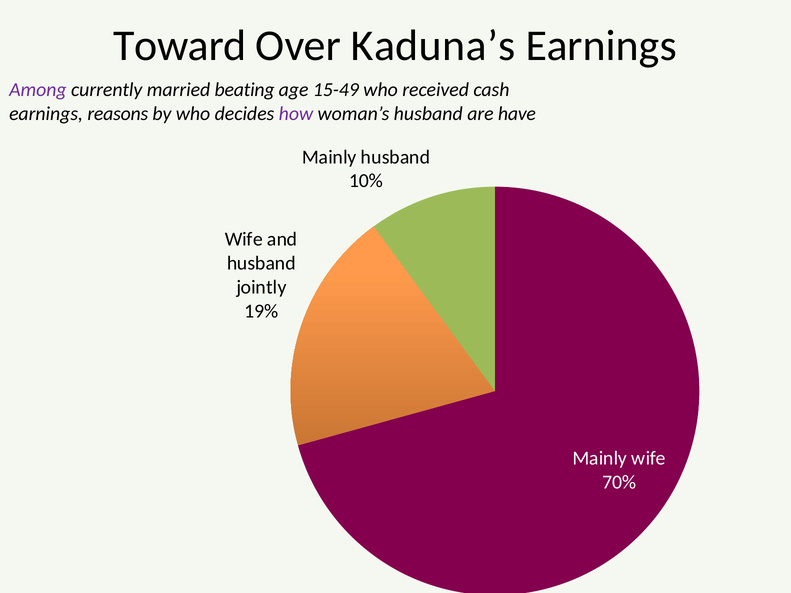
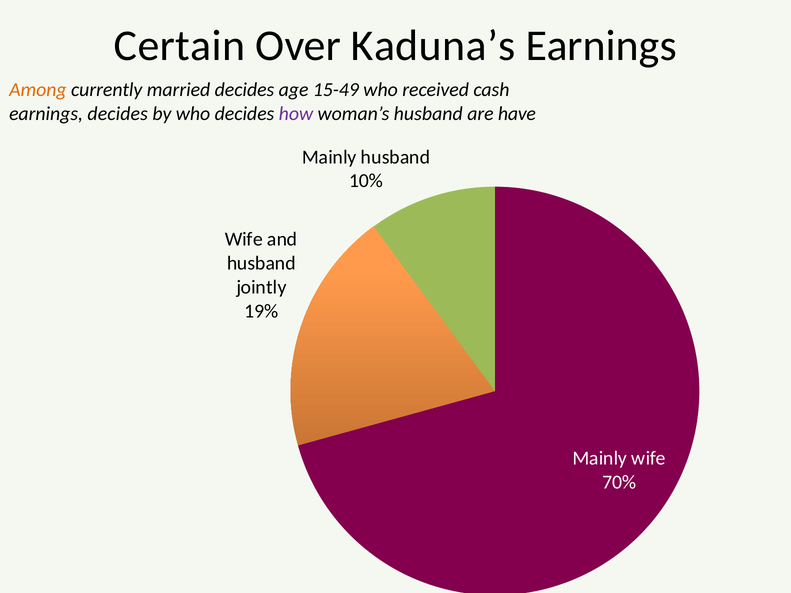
Toward: Toward -> Certain (180, 46)
Among colour: purple -> orange (38, 90)
married beating: beating -> decides (244, 90)
earnings reasons: reasons -> decides (118, 114)
